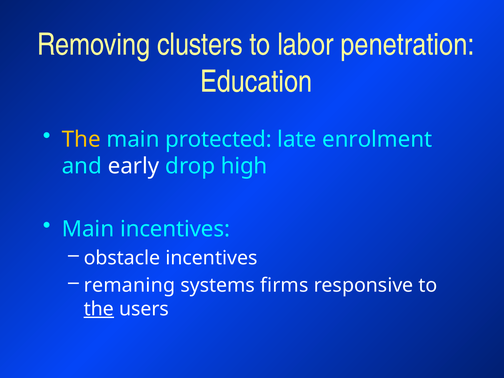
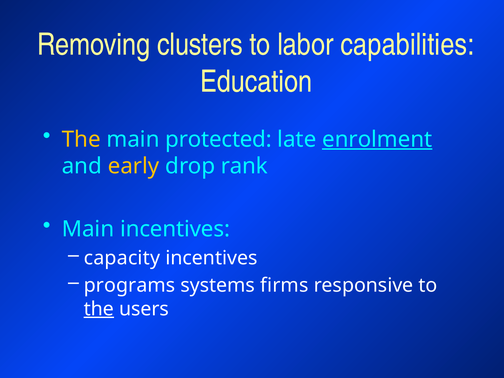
penetration: penetration -> capabilities (407, 45)
enrolment underline: none -> present (377, 139)
early colour: white -> yellow (134, 166)
high: high -> rank (244, 166)
obstacle: obstacle -> capacity (122, 258)
remaning: remaning -> programs (130, 285)
